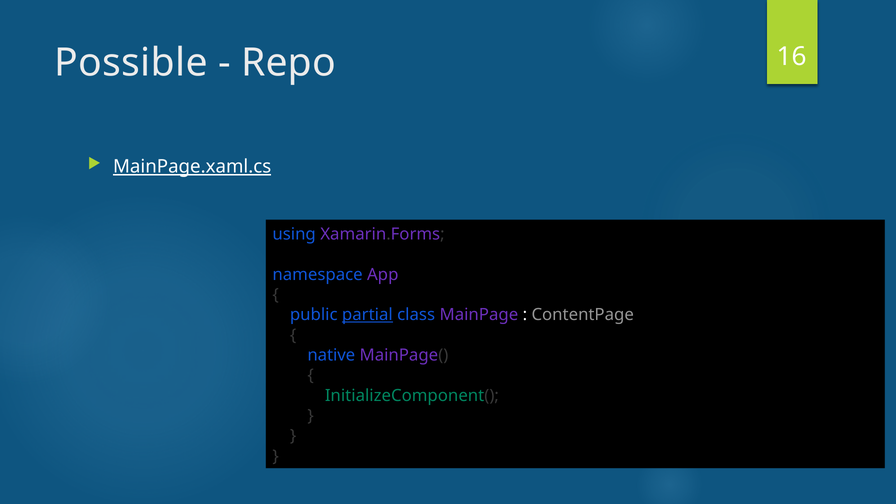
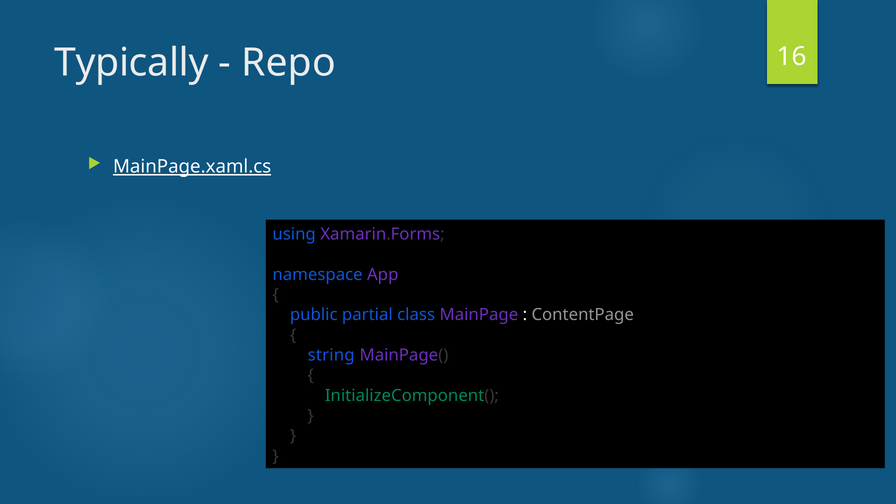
Possible: Possible -> Typically (131, 63)
partial underline: present -> none (367, 315)
native: native -> string (331, 355)
